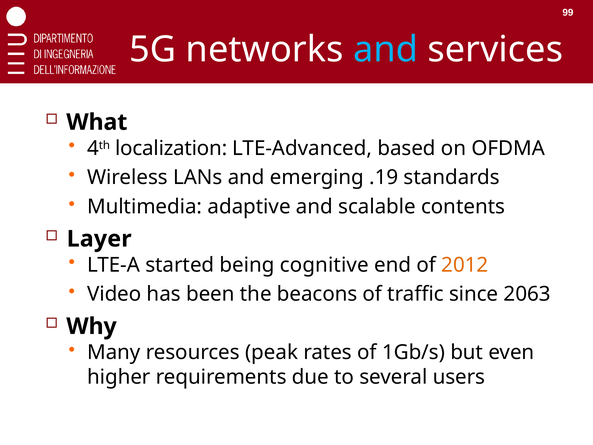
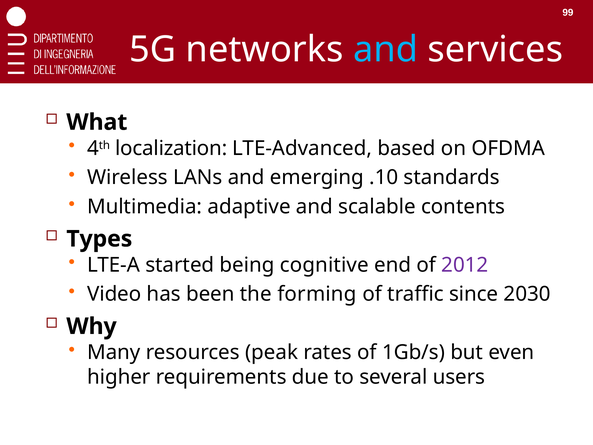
.19: .19 -> .10 (384, 177)
Layer: Layer -> Types (99, 239)
2012 colour: orange -> purple (465, 265)
beacons: beacons -> forming (317, 294)
2063: 2063 -> 2030 (527, 294)
